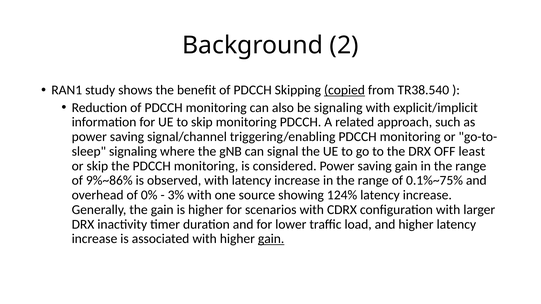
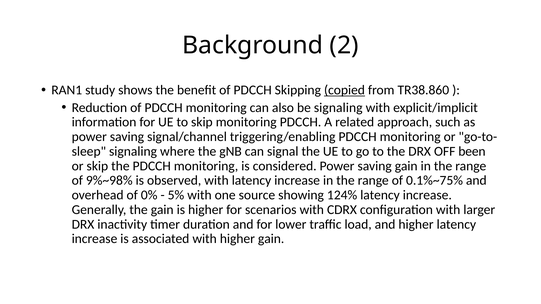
TR38.540: TR38.540 -> TR38.860 (423, 90)
least: least -> been (472, 151)
9%~86%: 9%~86% -> 9%~98% (109, 181)
3%: 3% -> 5% (176, 195)
gain underline: present -> none (271, 239)
